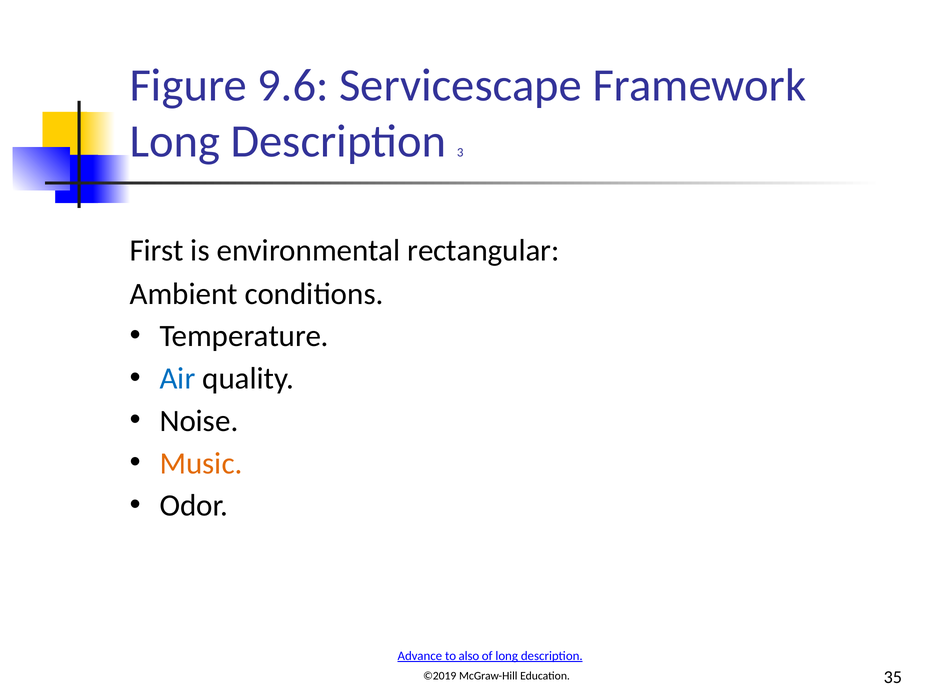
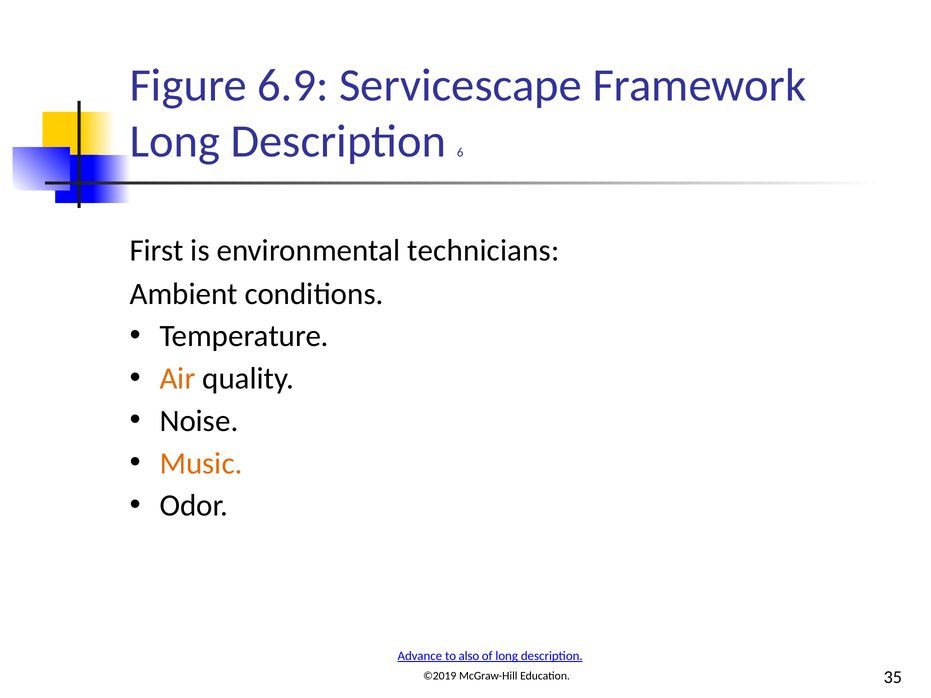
9.6: 9.6 -> 6.9 (293, 85)
3: 3 -> 6 (460, 152)
rectangular: rectangular -> technicians (483, 250)
Air colour: blue -> orange (177, 379)
